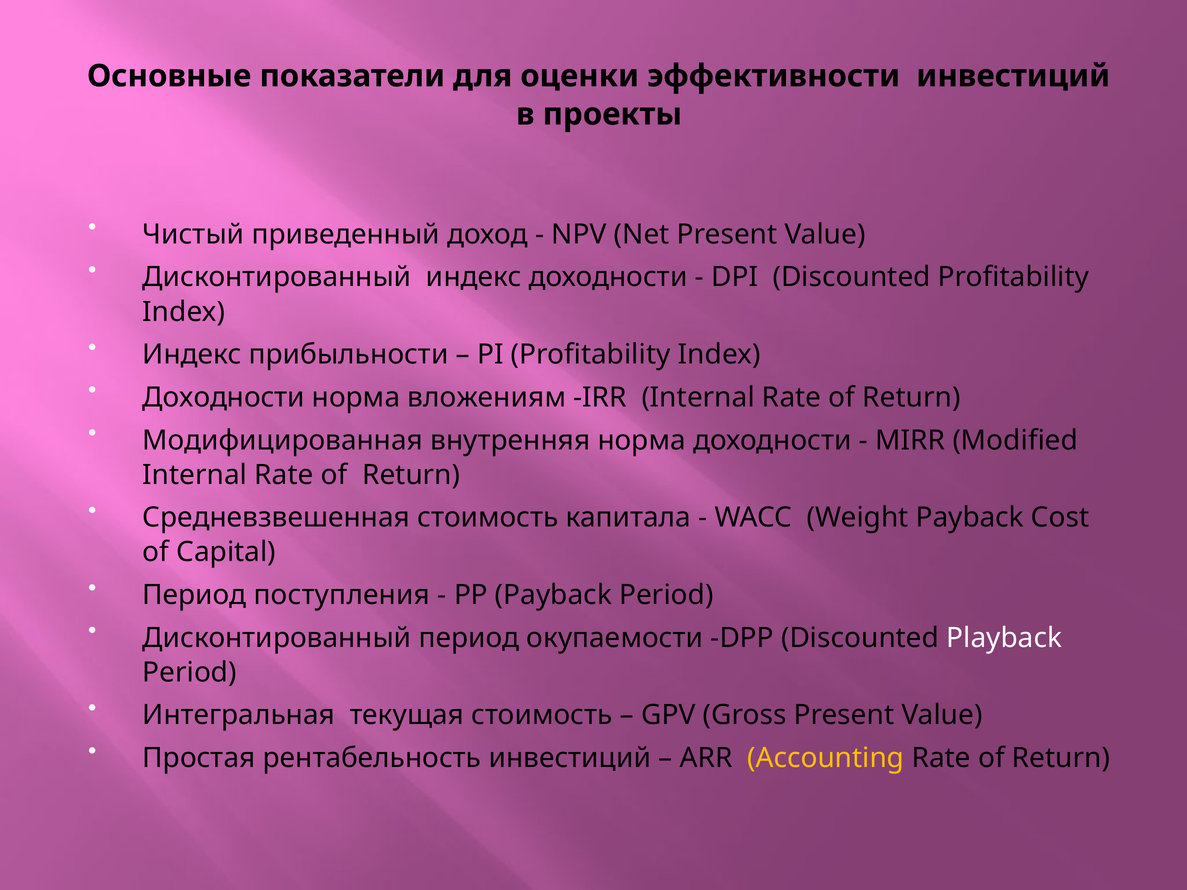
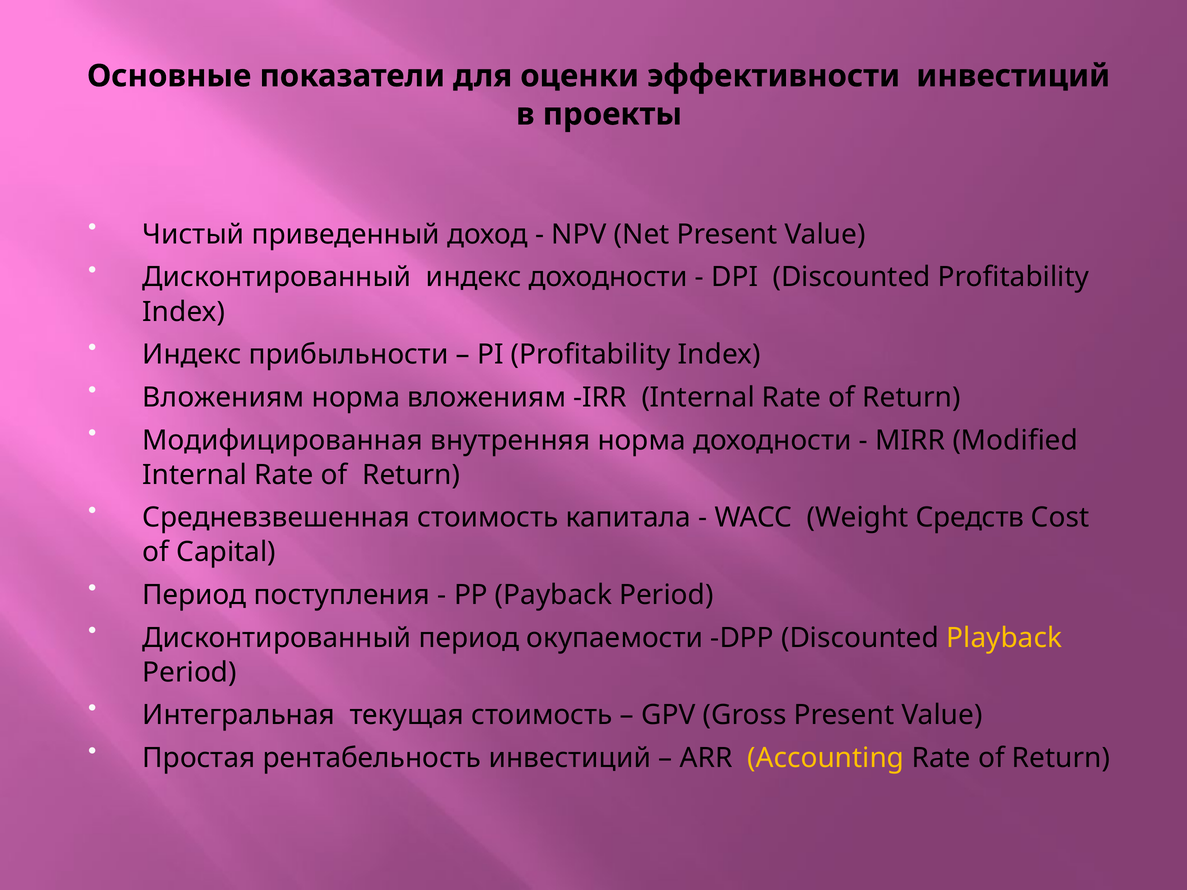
Доходности: Доходности -> Вложениям (223, 398)
Weight Payback: Payback -> Средств (970, 518)
Playback colour: white -> yellow (1004, 638)
